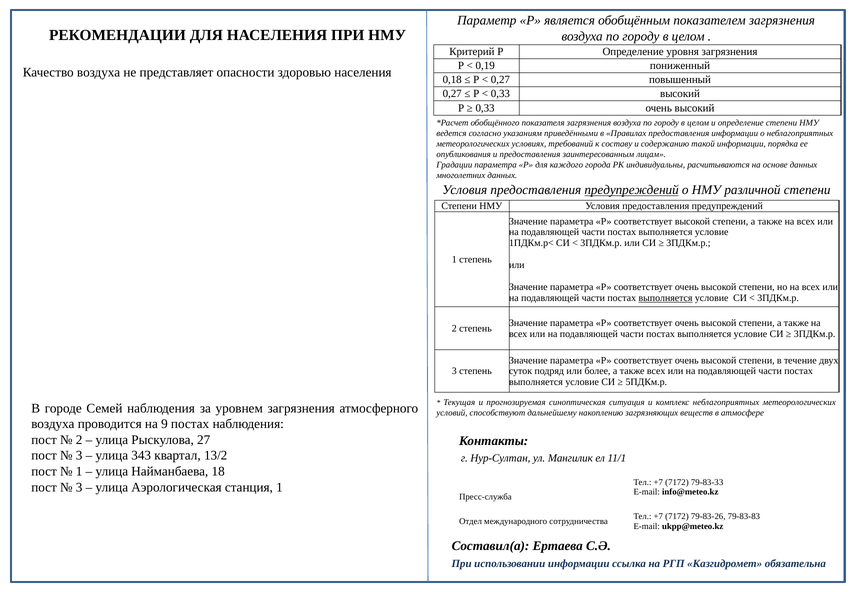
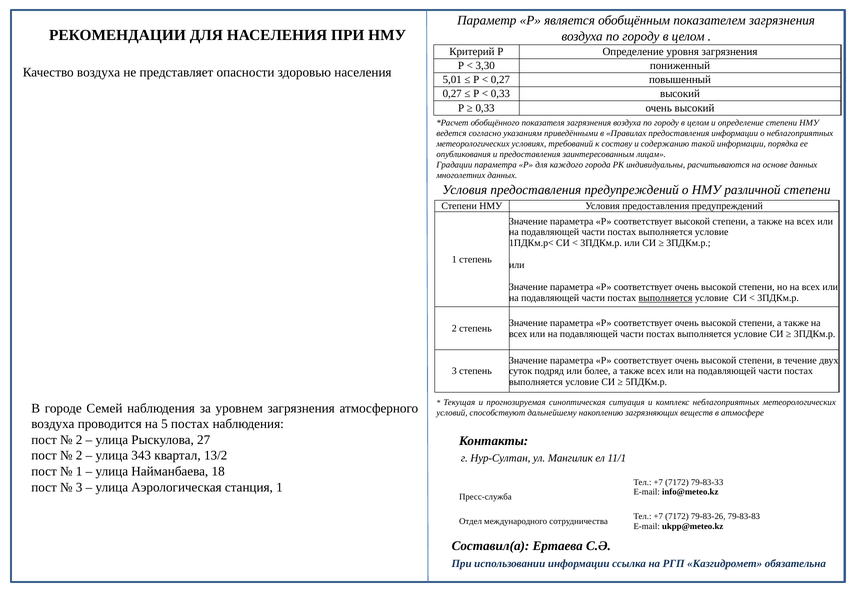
0,19: 0,19 -> 3,30 (485, 66)
0,18: 0,18 -> 5,01 (452, 80)
предупреждений underline: present -> none (632, 190)
9: 9 -> 5 (164, 424)
3: 3 -> 2 (79, 456)
